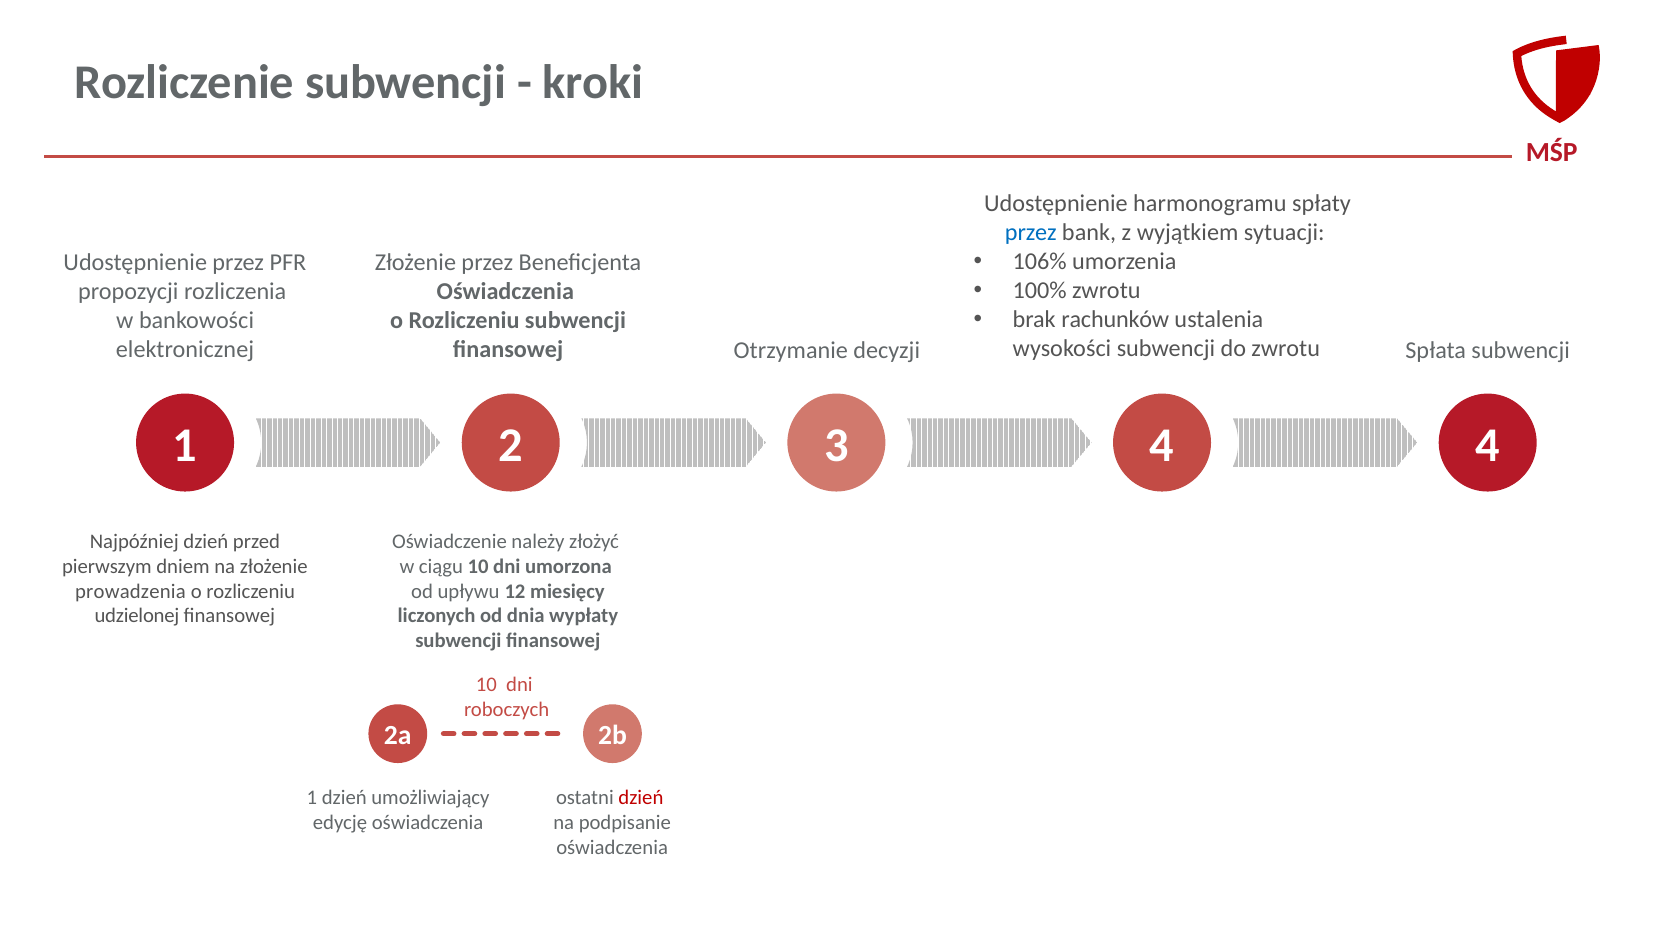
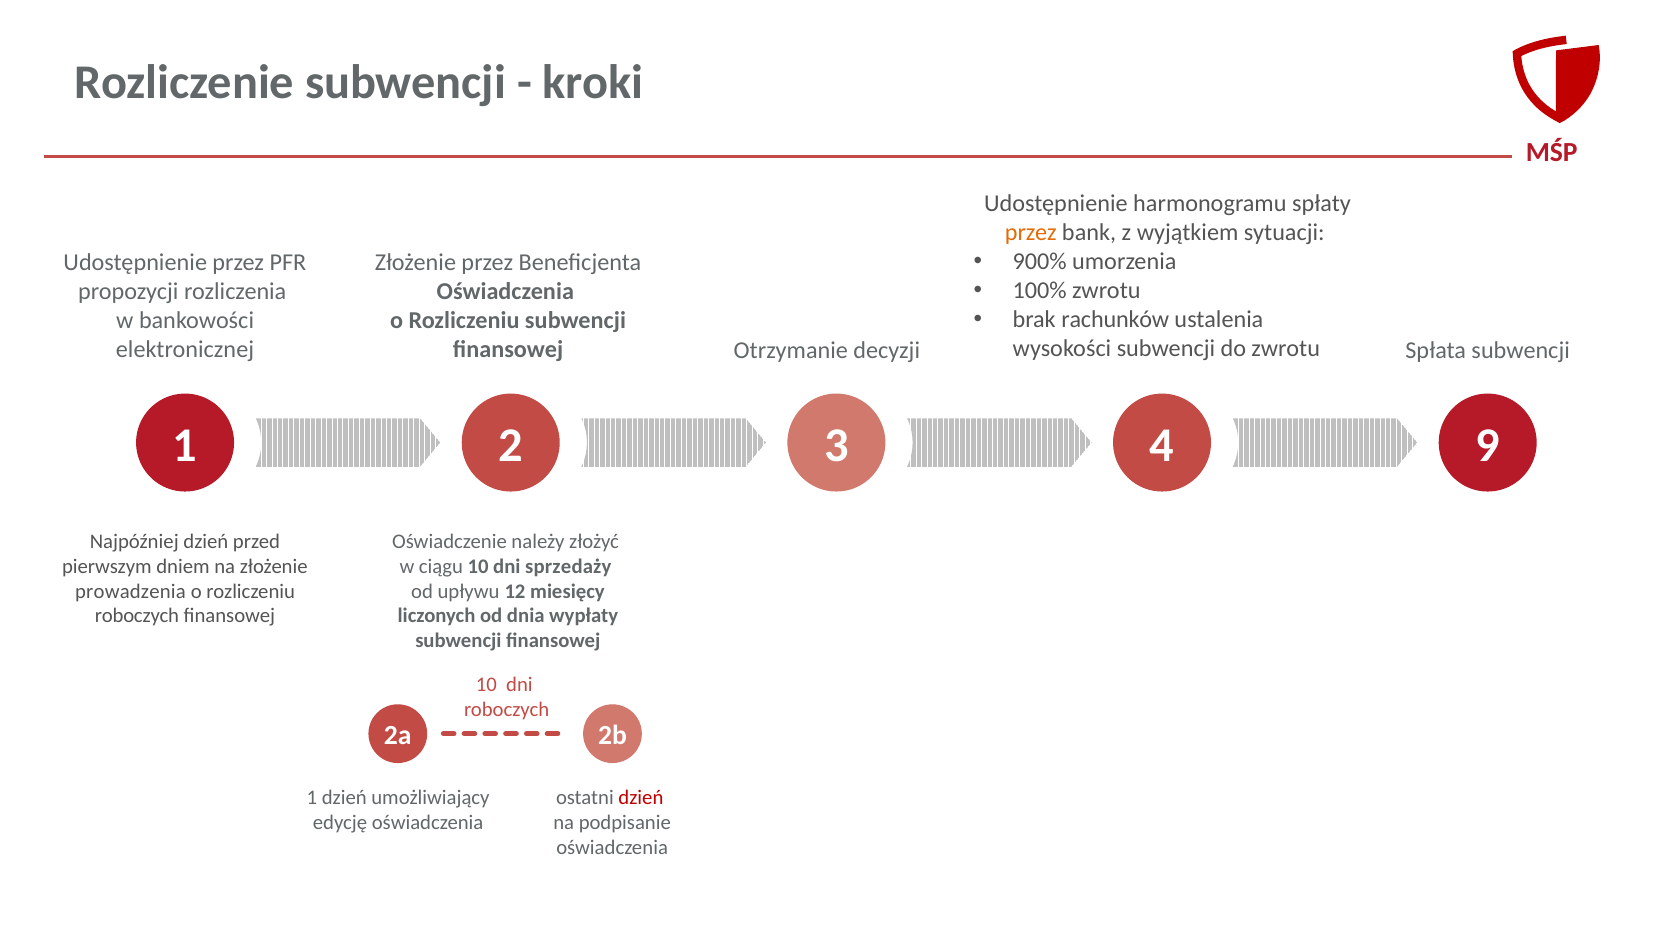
przez colour: blue -> orange (1031, 233)
106%: 106% -> 900% (1040, 262)
3 4: 4 -> 9 (1488, 446)
umorzona: umorzona -> sprzedaży (568, 566)
udzielonej: udzielonej -> roboczych (137, 616)
